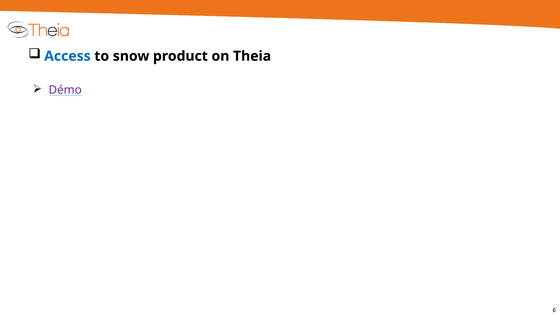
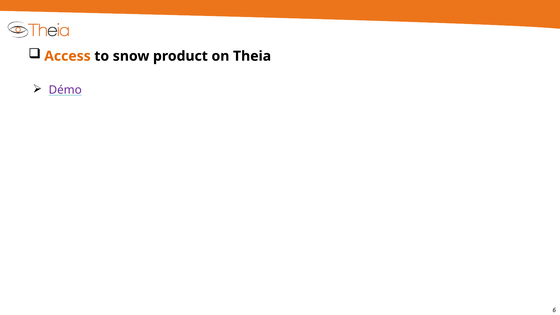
Access colour: blue -> orange (67, 56)
